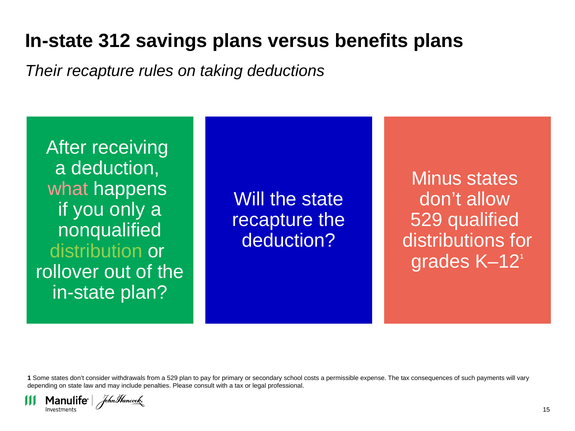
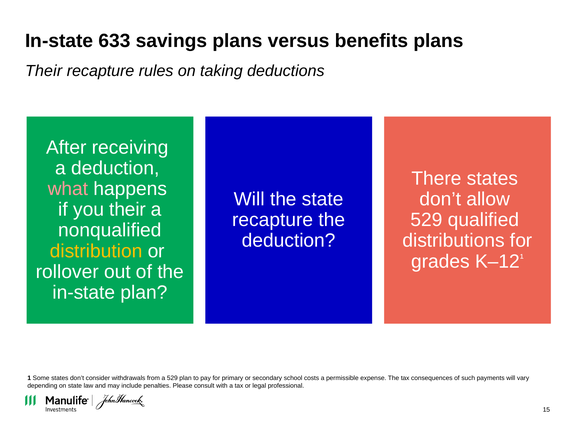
312: 312 -> 633 (114, 41)
Minus: Minus -> There (437, 179)
you only: only -> their (128, 210)
distribution colour: light green -> yellow (96, 251)
